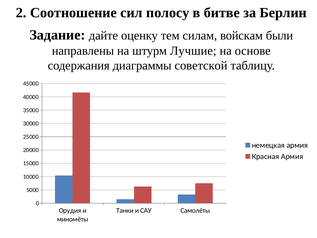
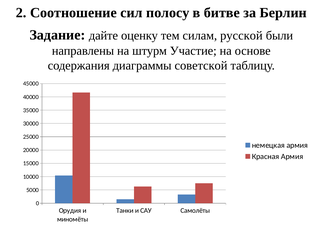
войскам: войскам -> русской (241, 36)
Лучшие: Лучшие -> Участие (193, 51)
